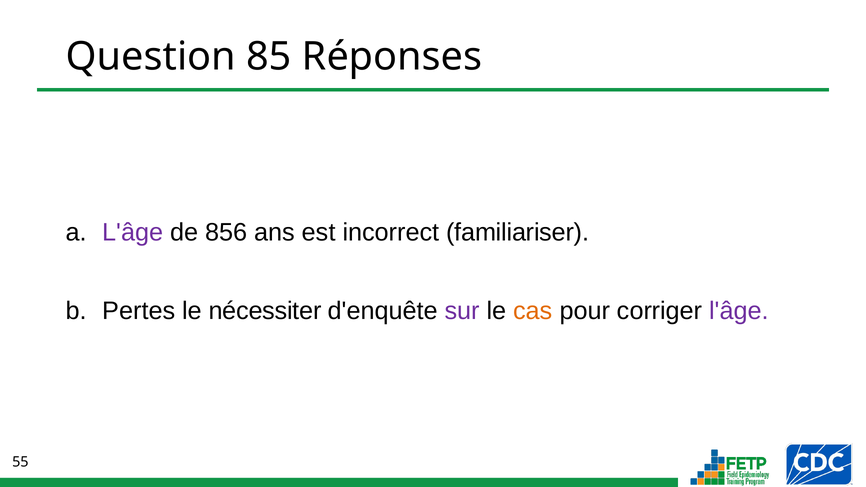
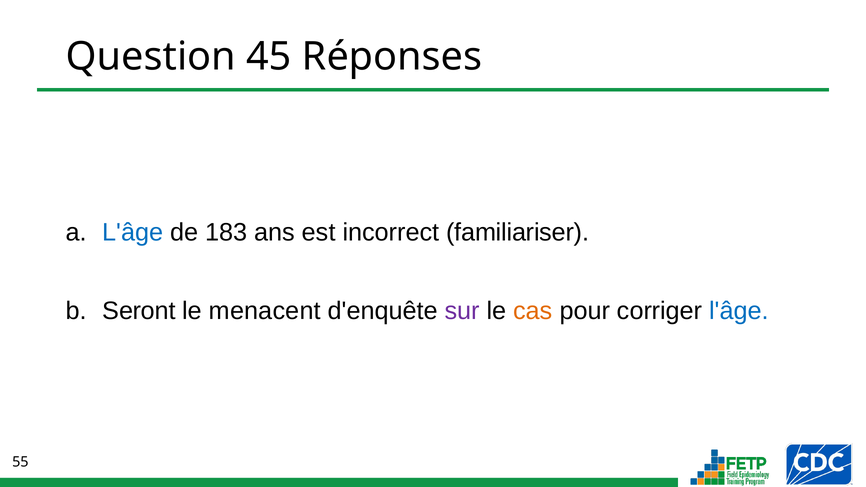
85: 85 -> 45 (269, 57)
L'âge colour: purple -> blue (133, 232)
856: 856 -> 183 (226, 232)
Pertes: Pertes -> Seront (139, 311)
nécessiter: nécessiter -> menacent (265, 311)
l'âge colour: purple -> blue (739, 311)
